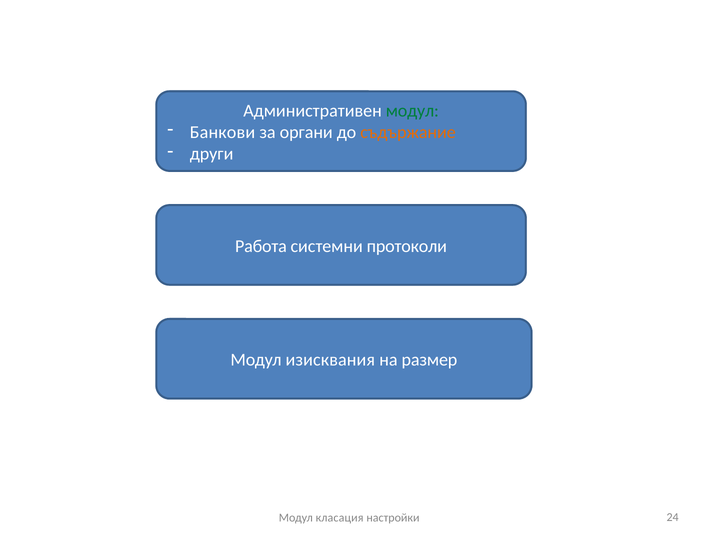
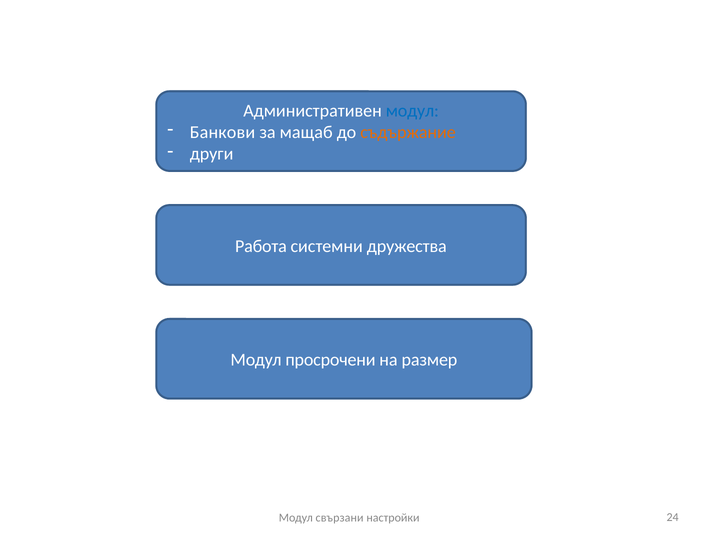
модул colour: green -> blue (412, 111)
органи: органи -> мащаб (306, 132)
протоколи: протоколи -> дружества (407, 246)
изисквания: изисквания -> просрочени (330, 360)
класация: класация -> свързани (340, 517)
